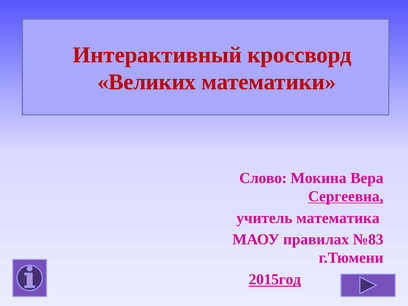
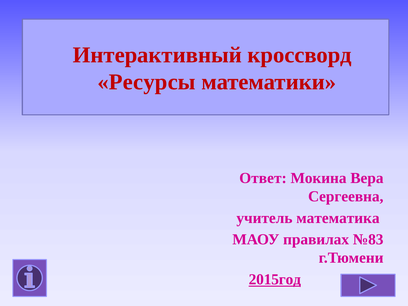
Великих: Великих -> Ресурсы (147, 82)
Слово: Слово -> Ответ (263, 178)
Сергеевна underline: present -> none (346, 196)
